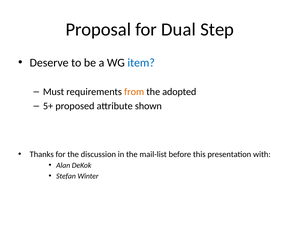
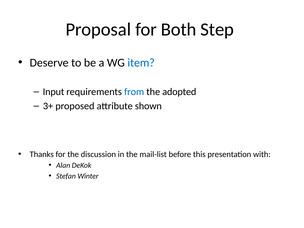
Dual: Dual -> Both (179, 29)
Must: Must -> Input (54, 92)
from colour: orange -> blue (134, 92)
5+: 5+ -> 3+ (48, 106)
